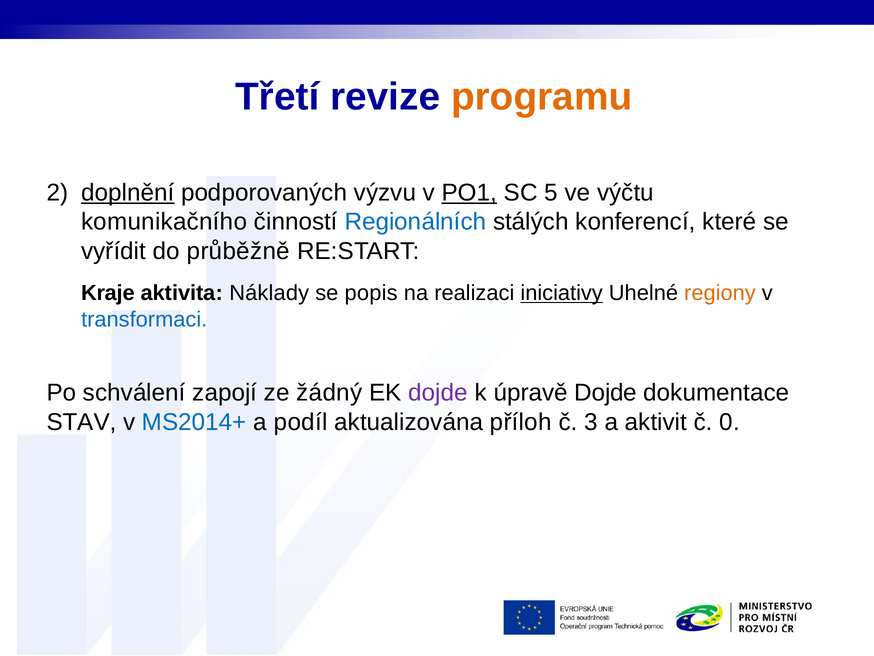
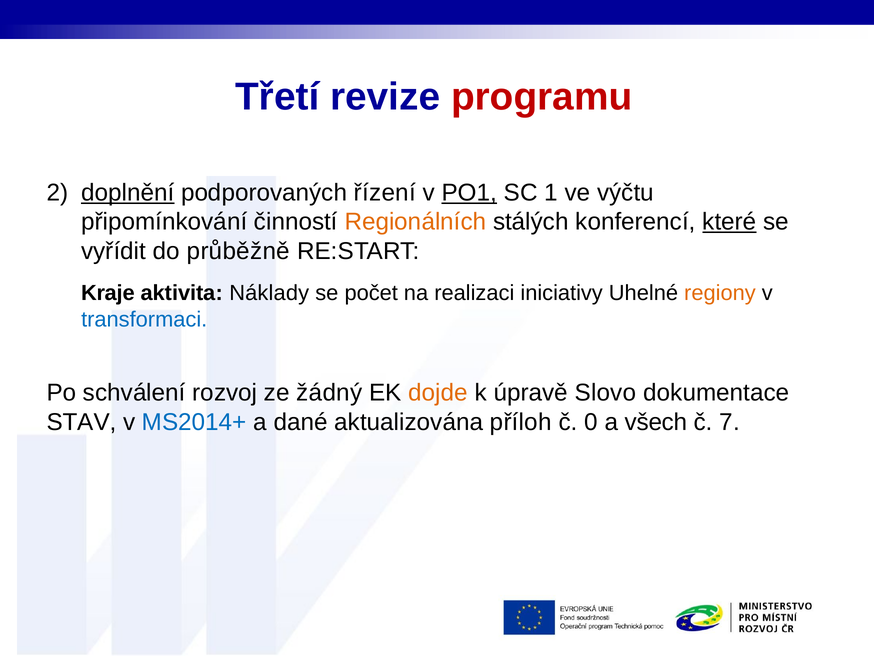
programu colour: orange -> red (542, 97)
výzvu: výzvu -> řízení (385, 193)
5: 5 -> 1 (551, 193)
komunikačního: komunikačního -> připomínkování (164, 222)
Regionálních colour: blue -> orange (415, 222)
které underline: none -> present (729, 222)
popis: popis -> počet (371, 293)
iniciativy underline: present -> none (562, 293)
zapojí: zapojí -> rozvoj (225, 393)
dojde colour: purple -> orange (438, 393)
úpravě Dojde: Dojde -> Slovo (605, 393)
podíl: podíl -> dané (301, 422)
3: 3 -> 0 (591, 422)
aktivit: aktivit -> všech (656, 422)
0: 0 -> 7 (730, 422)
